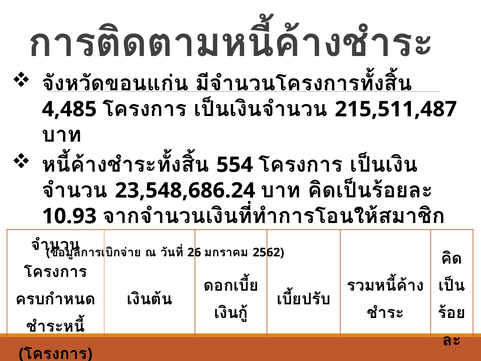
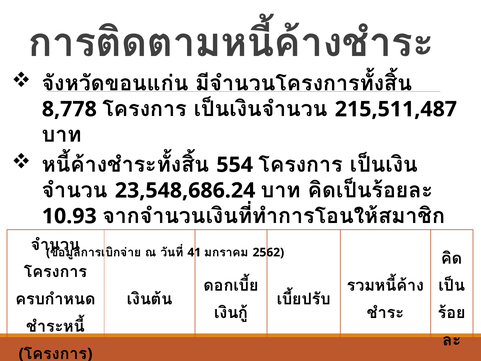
4,485: 4,485 -> 8,778 (69, 109)
26: 26 -> 41 (194, 252)
